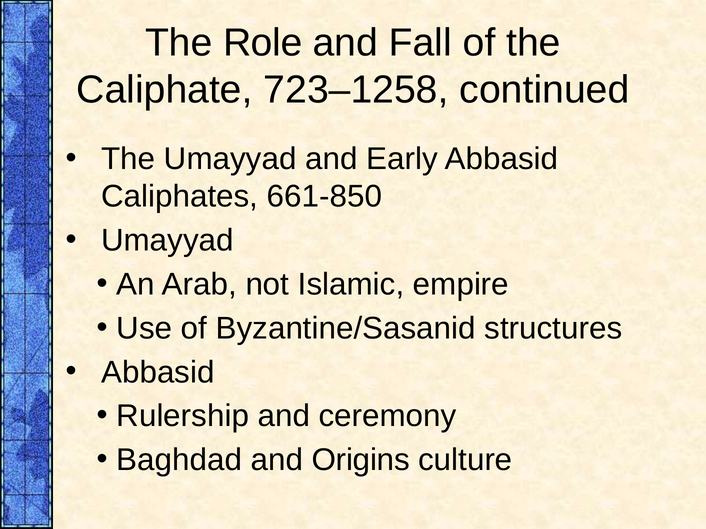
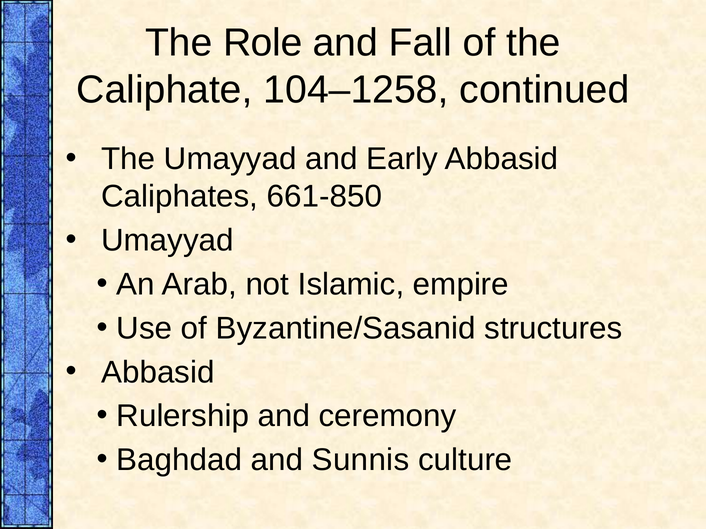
723–1258: 723–1258 -> 104–1258 (356, 90)
Origins: Origins -> Sunnis (361, 460)
